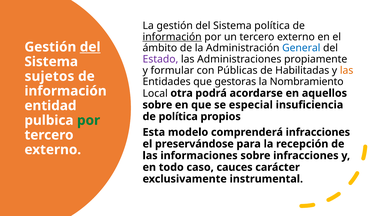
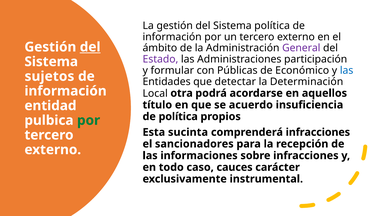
información underline: present -> none (172, 37)
General colour: blue -> purple (301, 48)
propiamente: propiamente -> participación (316, 59)
Habilitadas: Habilitadas -> Económico (302, 70)
las colour: orange -> blue (347, 70)
gestoras: gestoras -> detectar (235, 82)
Nombramiento: Nombramiento -> Determinación (307, 82)
sobre: sobre -> título (157, 105)
especial: especial -> acuerdo (251, 105)
modelo: modelo -> sucinta (188, 132)
preservándose: preservándose -> sancionadores (194, 144)
